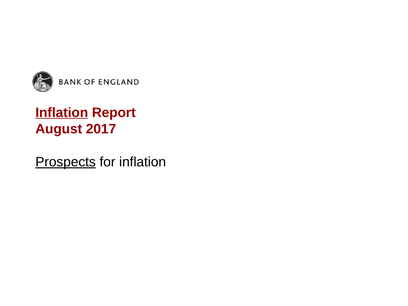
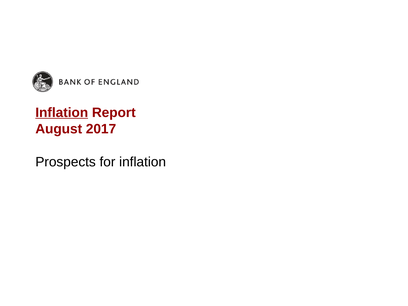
Prospects underline: present -> none (66, 162)
